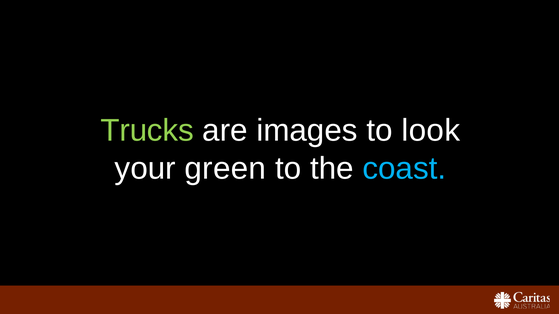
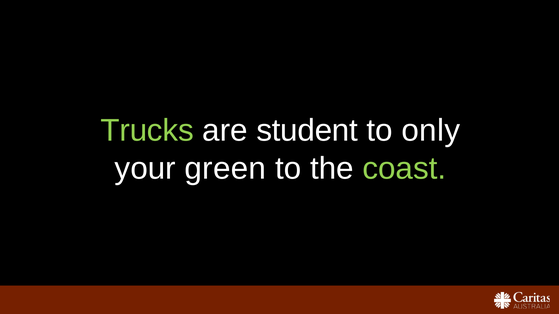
images: images -> student (307, 131)
look: look -> only (431, 131)
coast colour: light blue -> light green (404, 169)
